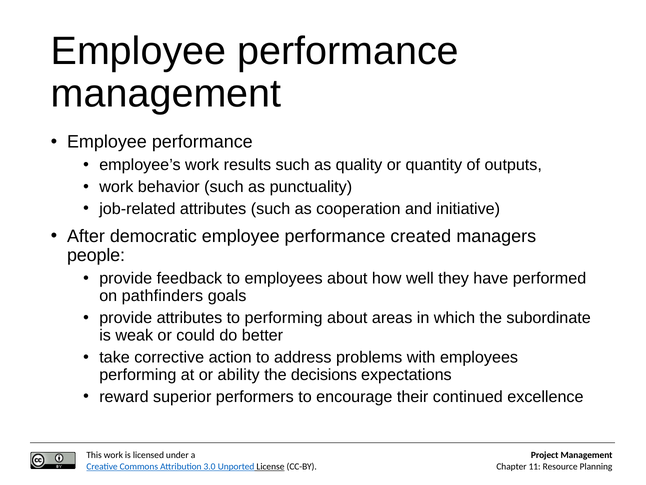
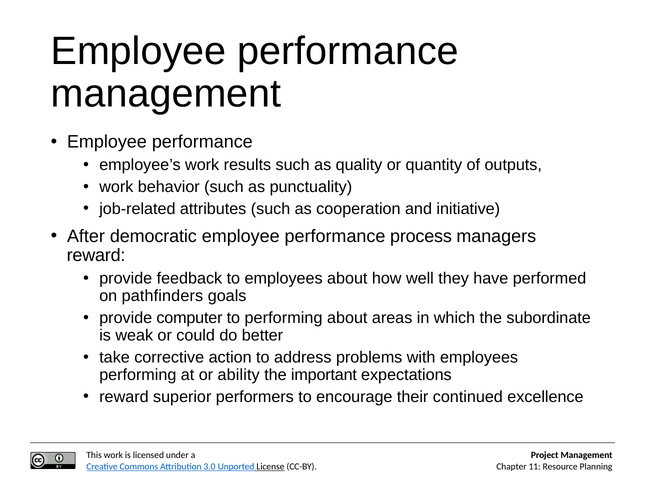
created: created -> process (421, 236)
people: people -> reward (96, 255)
provide attributes: attributes -> computer (189, 318)
decisions: decisions -> important (324, 374)
